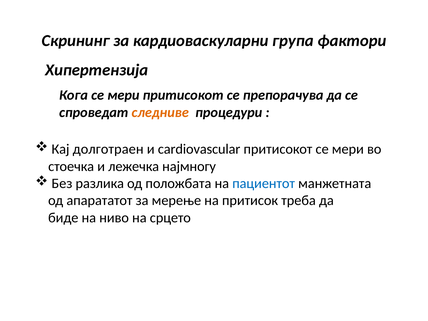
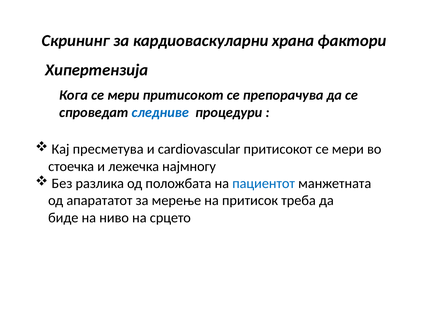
група: група -> храна (293, 41)
следниве colour: orange -> blue (160, 112)
долготраен: долготраен -> пресметува (108, 149)
